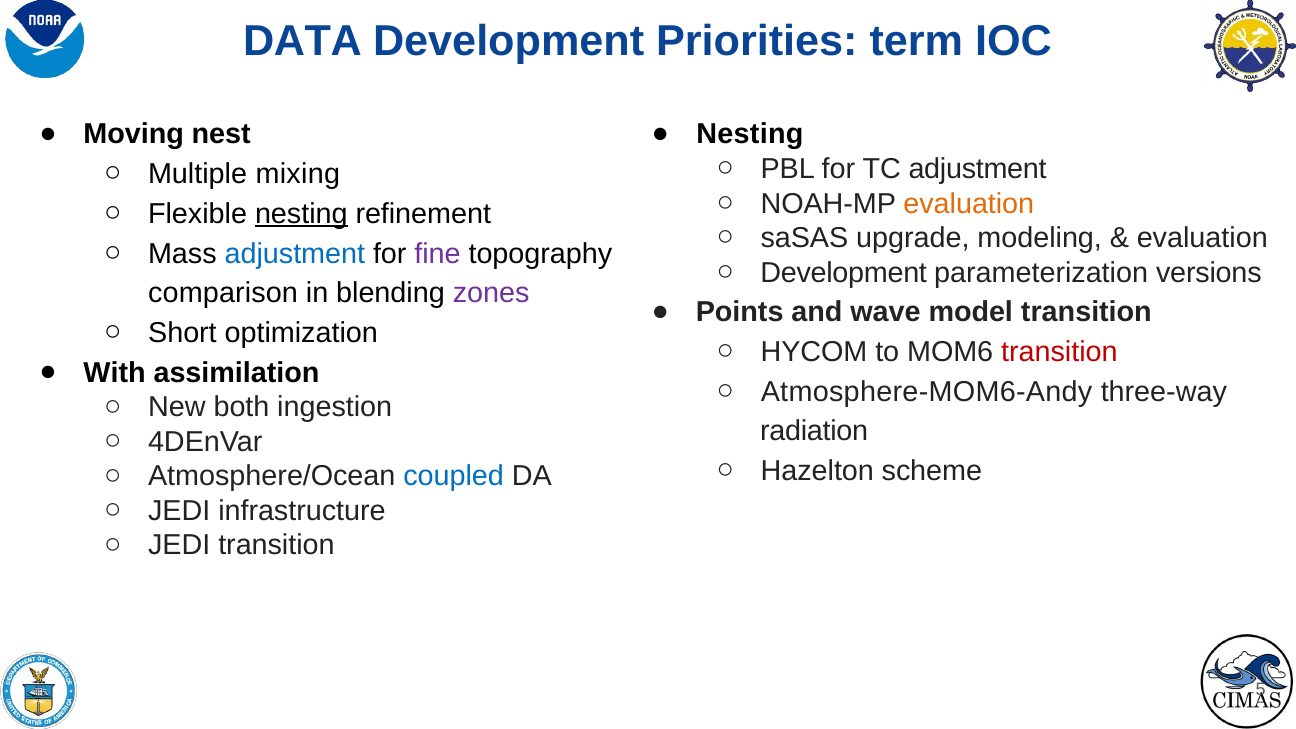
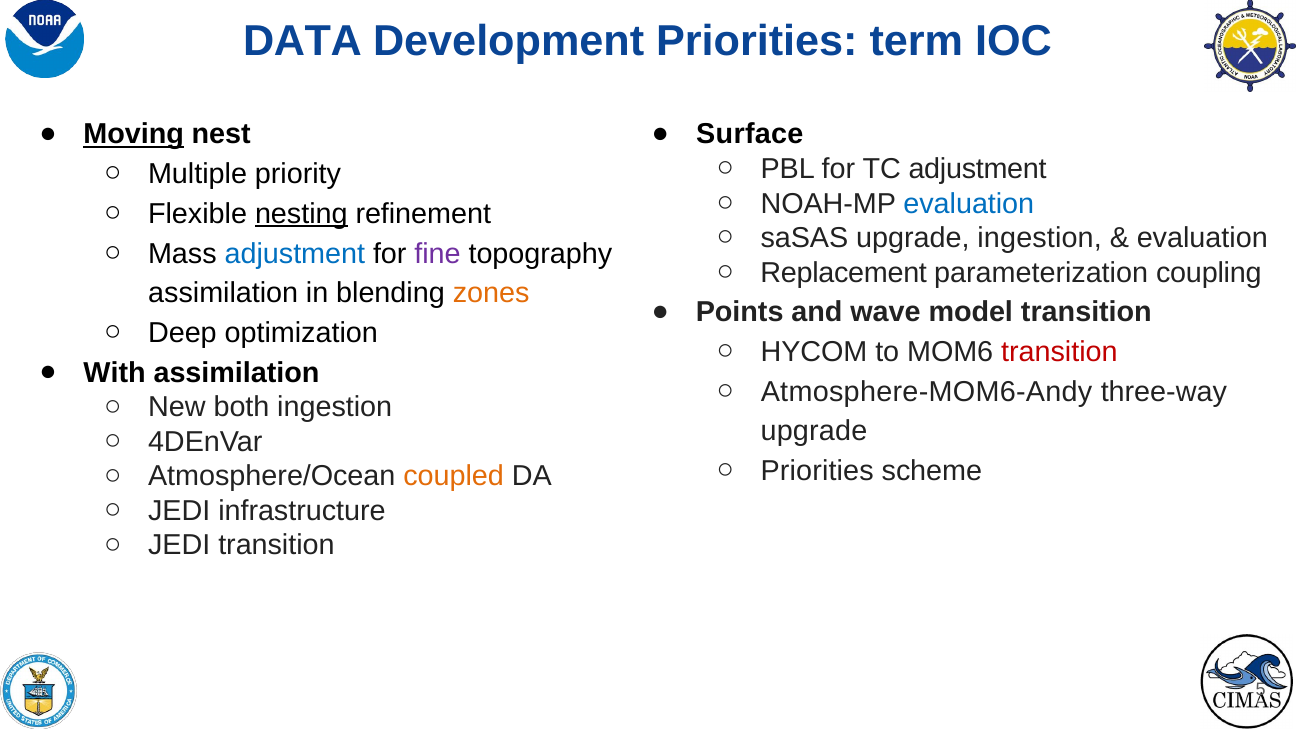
Moving underline: none -> present (134, 134)
Nesting: Nesting -> Surface (750, 134)
mixing: mixing -> priority (298, 174)
evaluation colour: orange -> blue (969, 204)
upgrade modeling: modeling -> ingestion (1040, 238)
Development: Development -> Replacement (844, 273)
versions: versions -> coupling (1209, 273)
comparison: comparison -> assimilation (223, 293)
zones colour: purple -> orange (491, 293)
Short: Short -> Deep (182, 333)
radiation: radiation -> upgrade (814, 431)
Hazelton: Hazelton -> Priorities (817, 471)
coupled colour: blue -> orange (454, 476)
